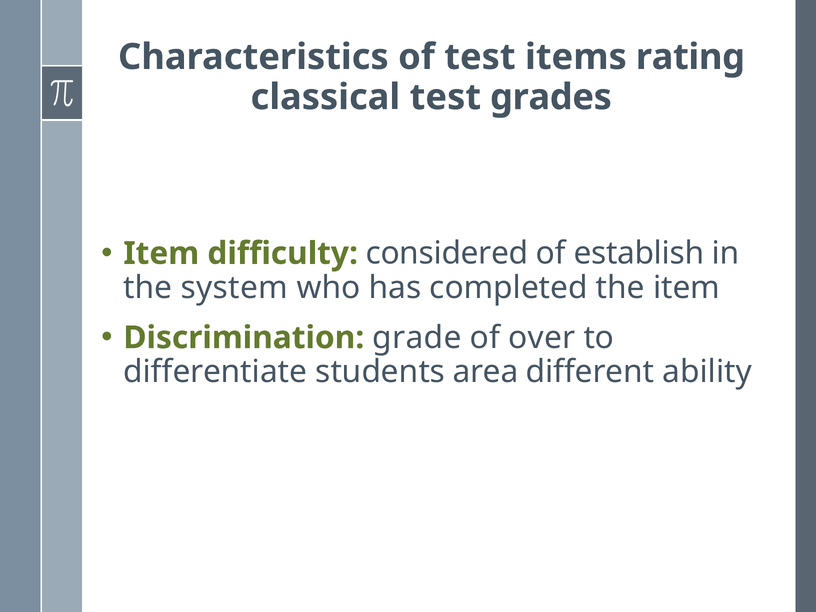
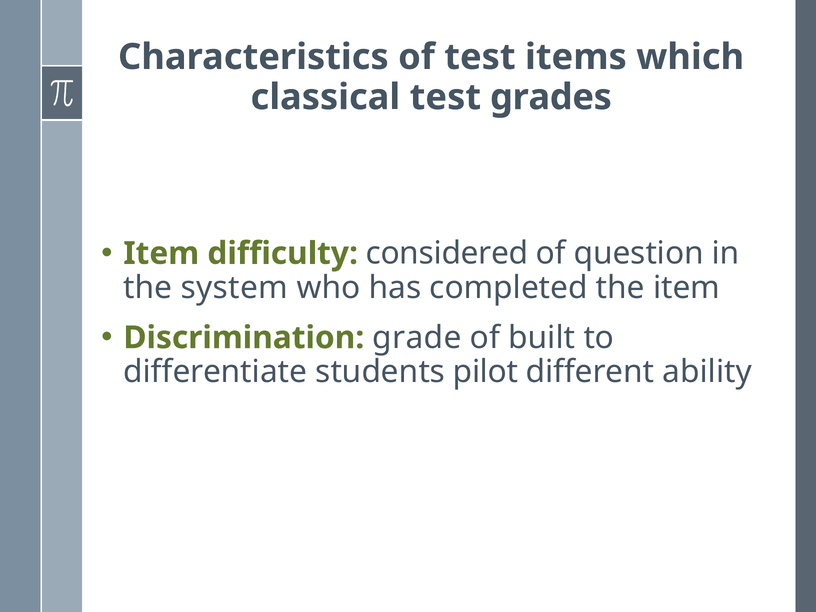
rating: rating -> which (690, 57)
establish: establish -> question (639, 253)
over: over -> built (542, 338)
area: area -> pilot (485, 372)
